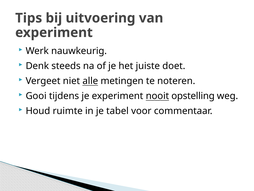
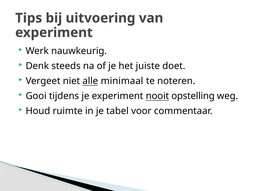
metingen: metingen -> minimaal (122, 81)
